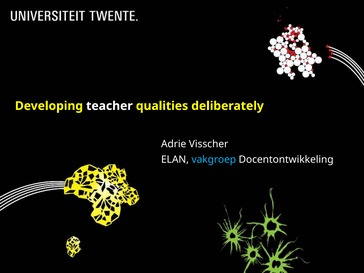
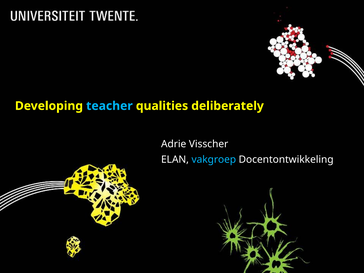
teacher colour: white -> light blue (109, 106)
